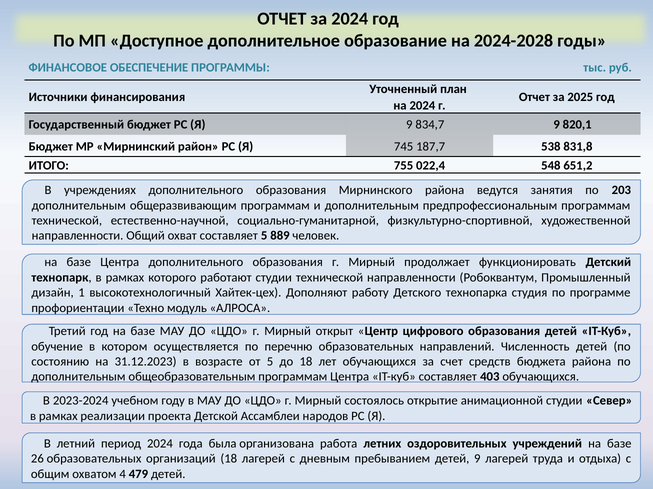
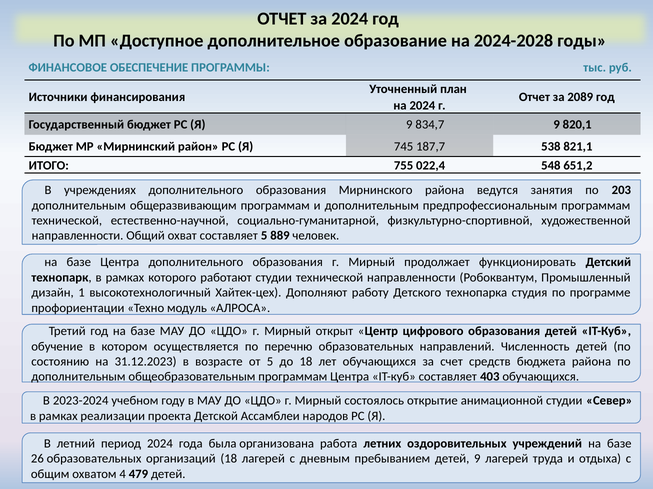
2025: 2025 -> 2089 (580, 97)
831,8: 831,8 -> 821,1 (578, 147)
